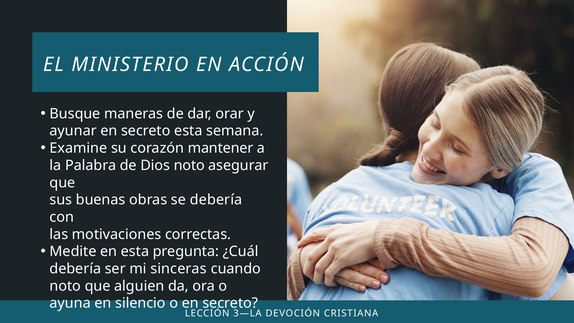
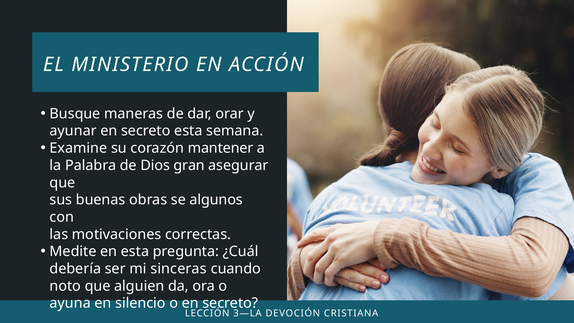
Dios noto: noto -> gran (189, 165)
se debería: debería -> algunos (216, 200)
